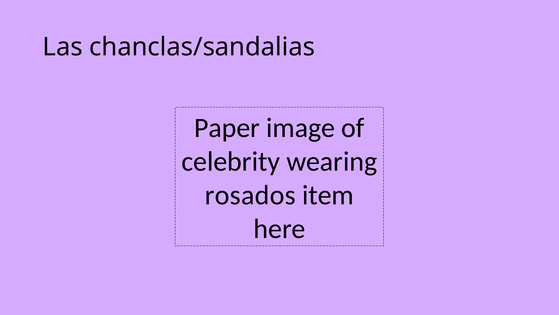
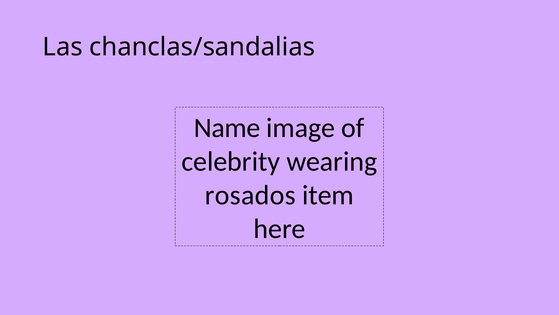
Paper: Paper -> Name (227, 128)
